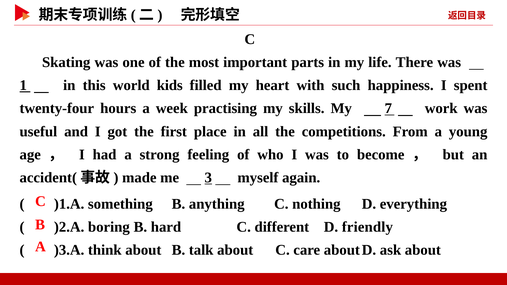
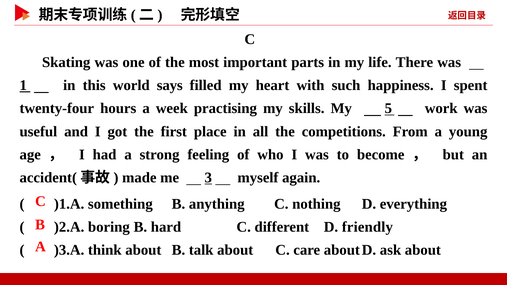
kids: kids -> says (170, 85)
7: 7 -> 5 (388, 108)
